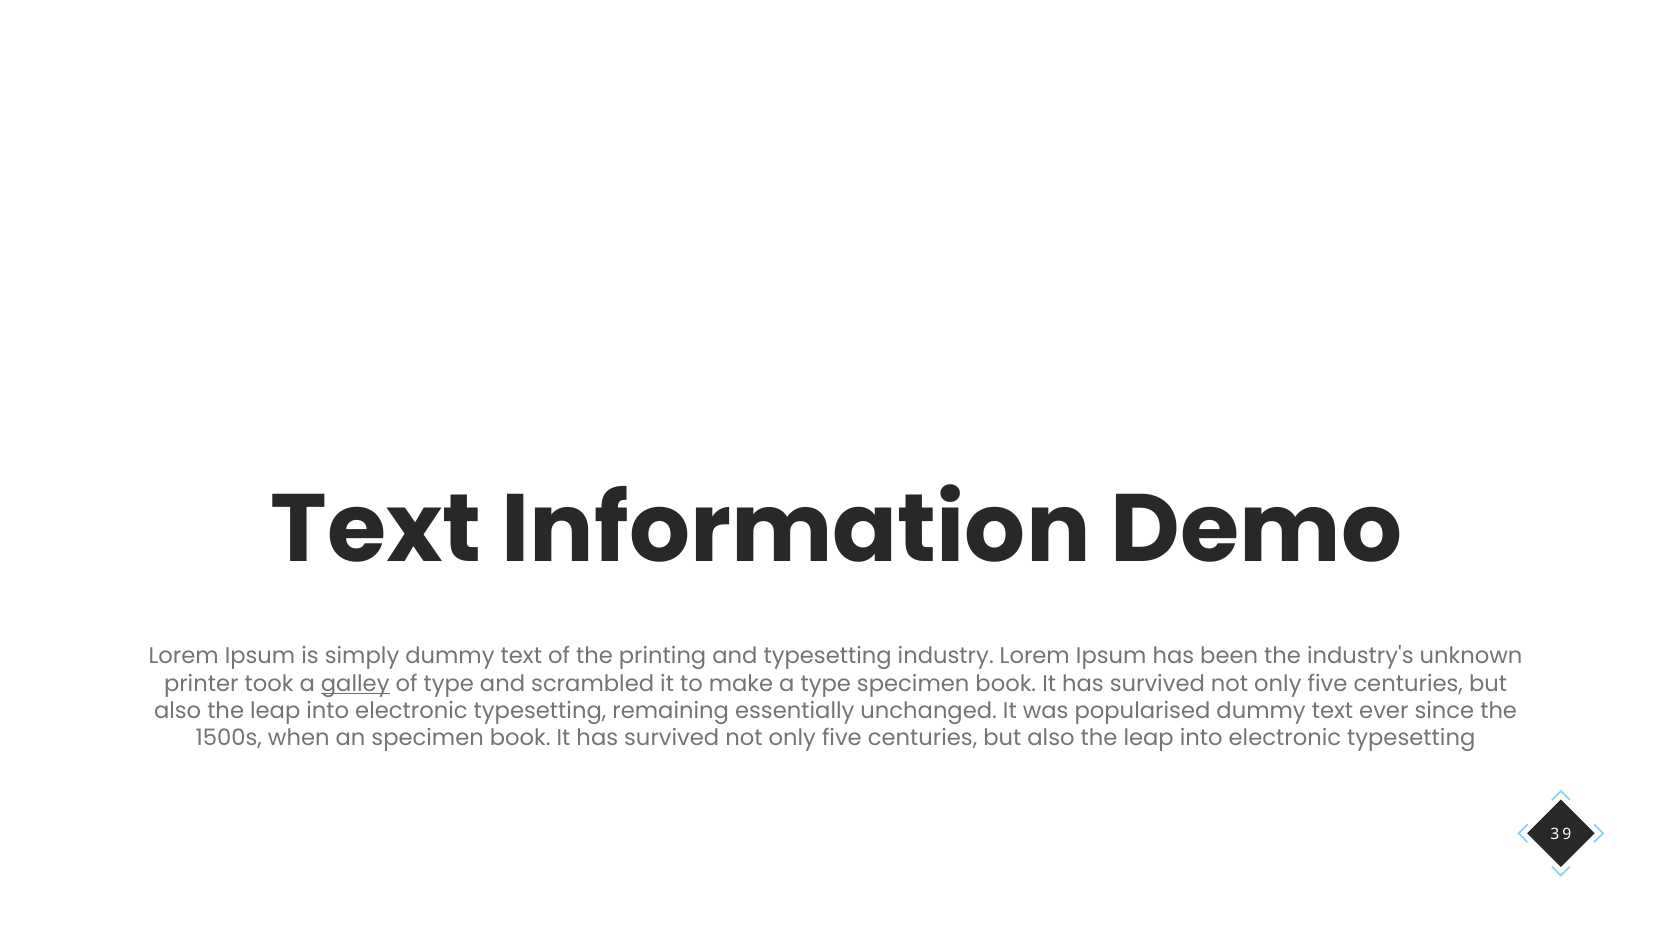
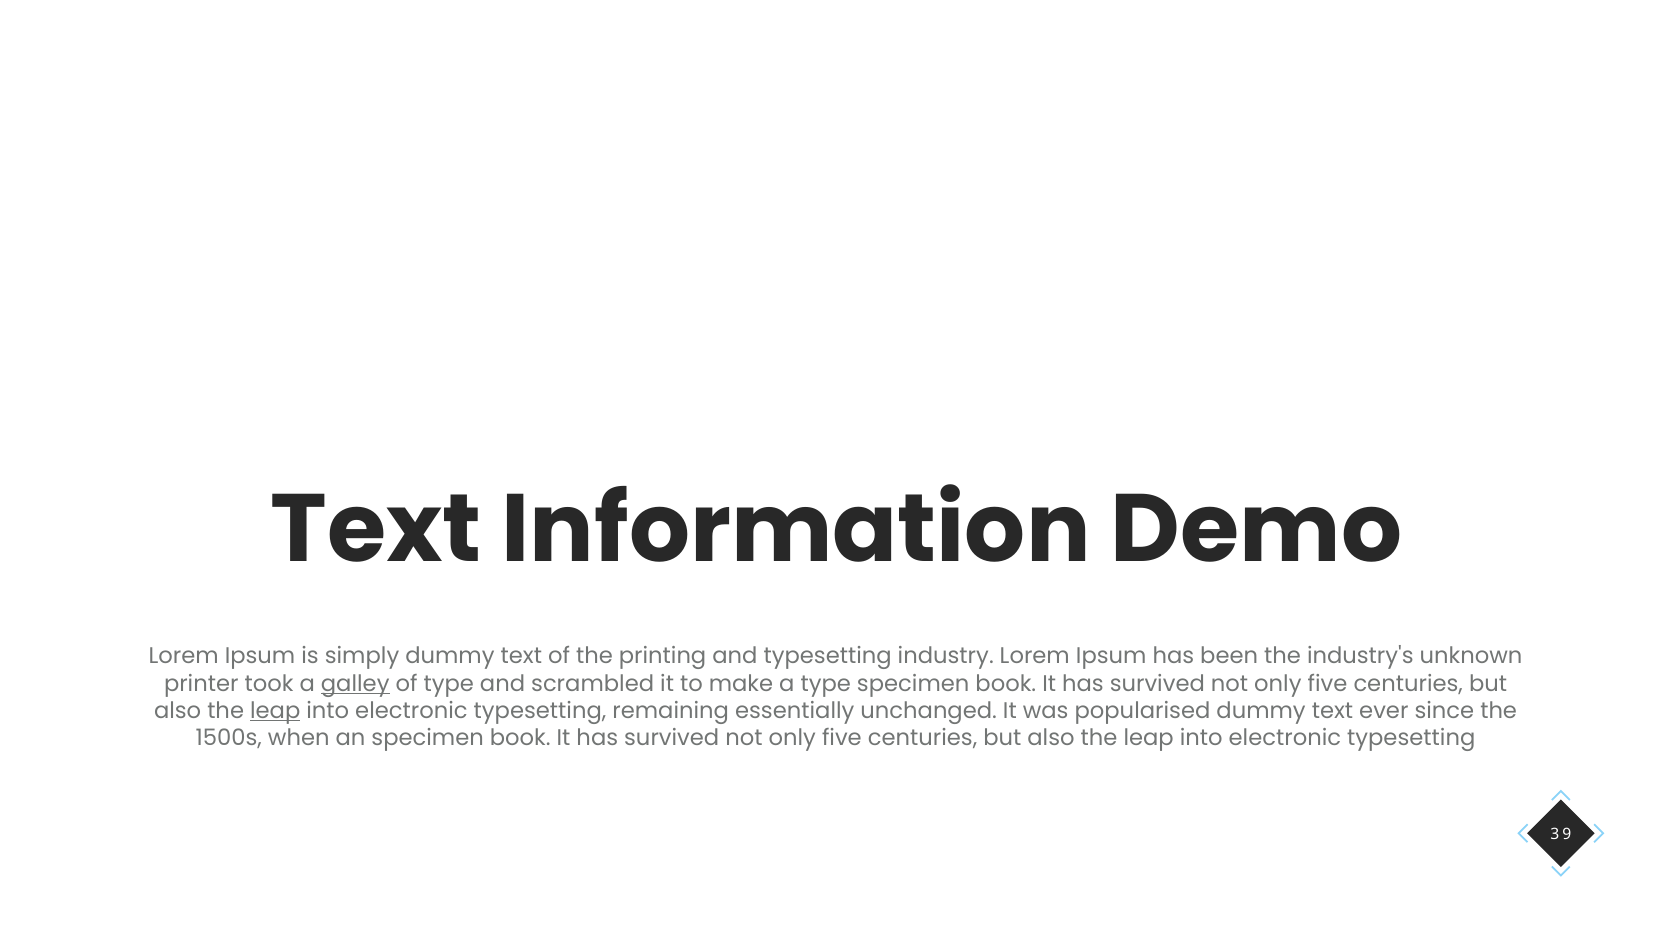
leap underline: none -> present (275, 711)
